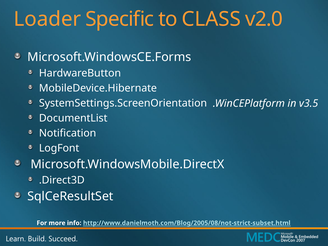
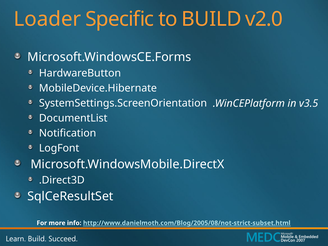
CLASS: CLASS -> BUILD (211, 19)
